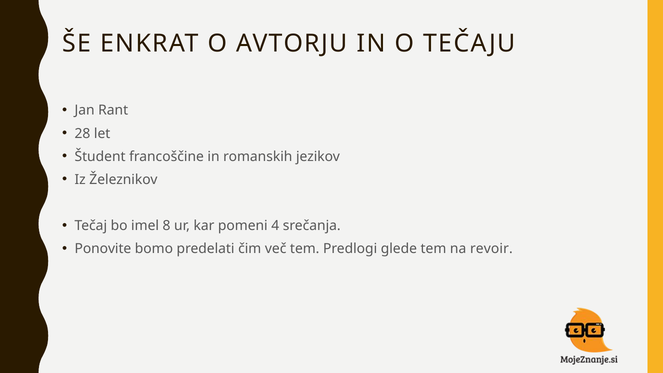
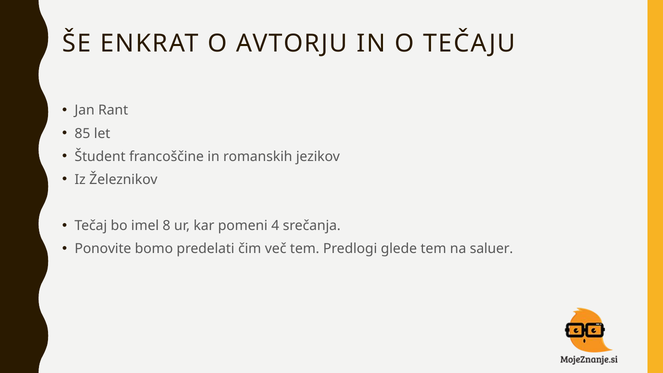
28: 28 -> 85 (82, 133)
revoir: revoir -> saluer (491, 249)
